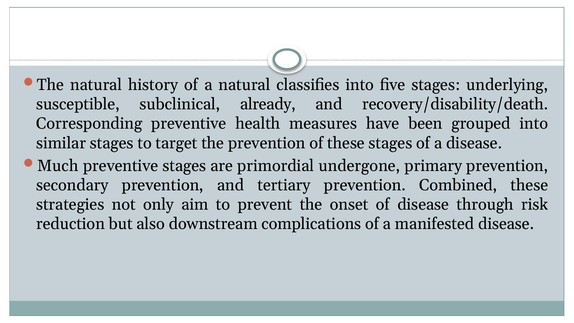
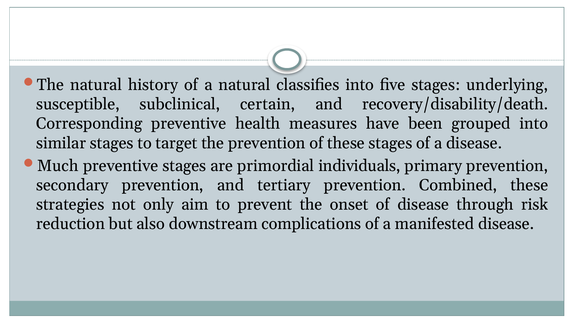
already: already -> certain (268, 104)
undergone: undergone -> individuals (359, 166)
